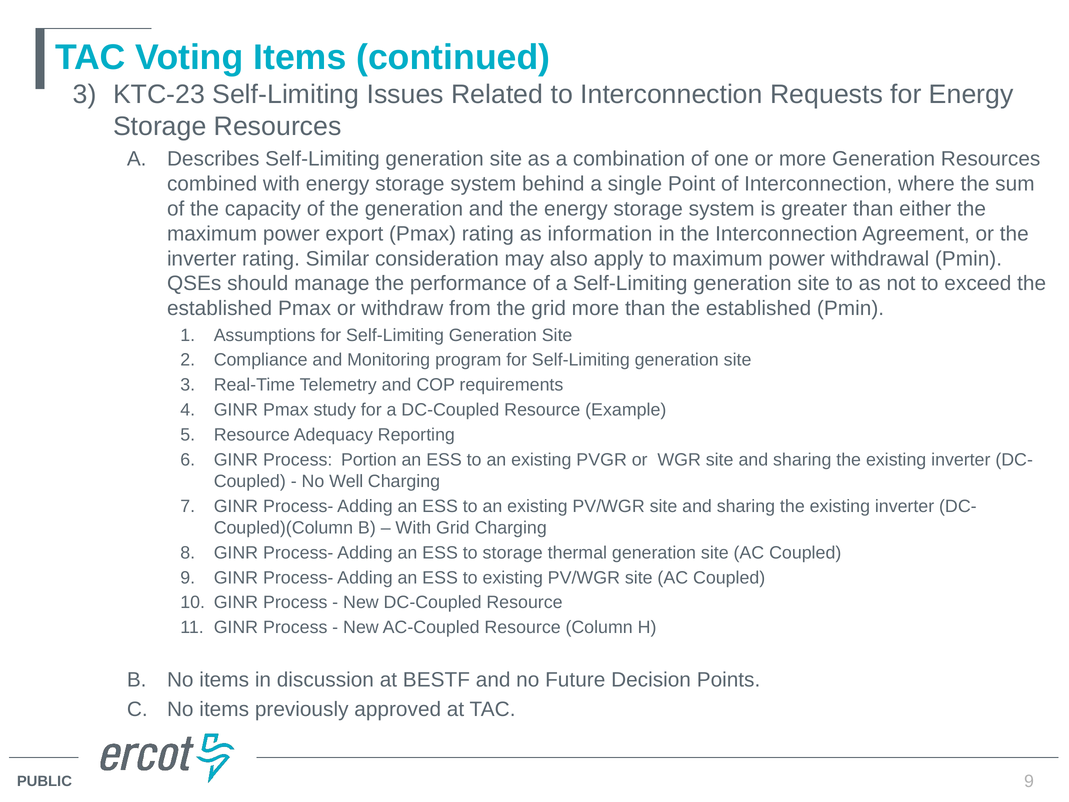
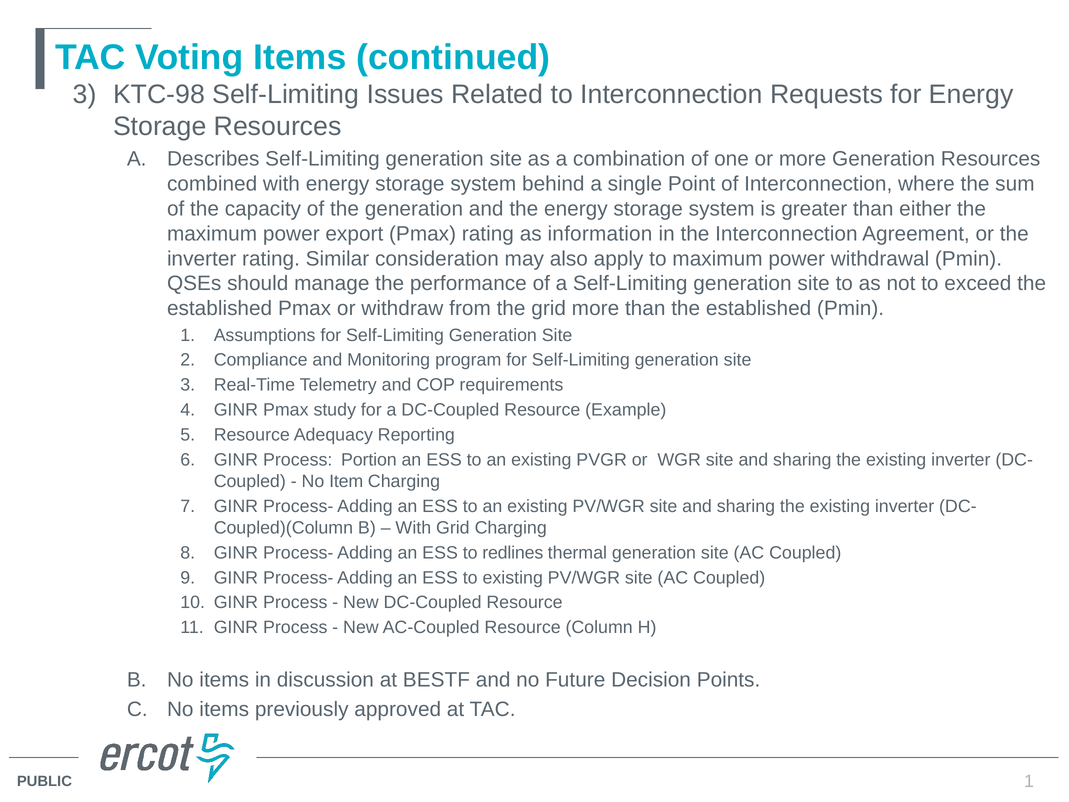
KTC-23: KTC-23 -> KTC-98 (159, 94)
Well: Well -> Item (346, 481)
to storage: storage -> redlines (513, 552)
9: 9 -> 1 (1029, 781)
